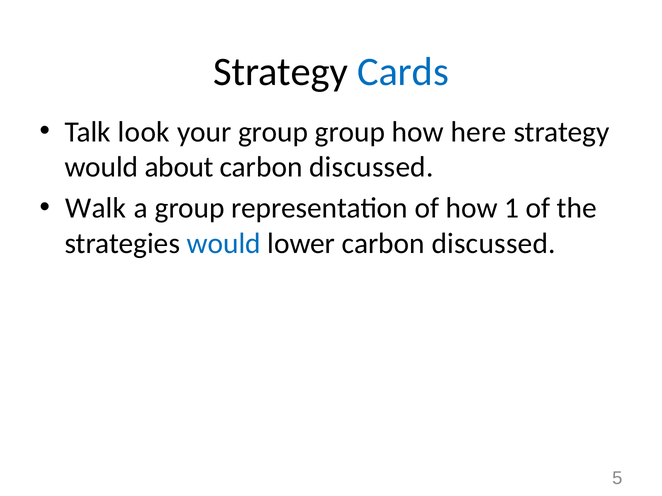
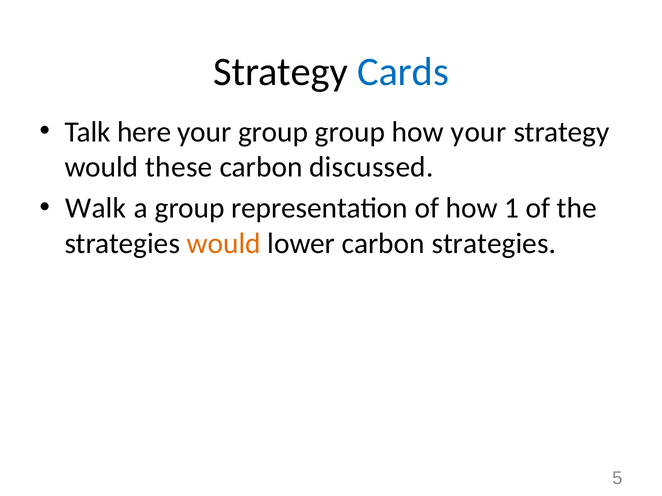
look: look -> here (144, 132)
how here: here -> your (479, 132)
about: about -> these (179, 167)
would colour: blue -> orange (224, 244)
lower carbon discussed: discussed -> strategies (494, 244)
